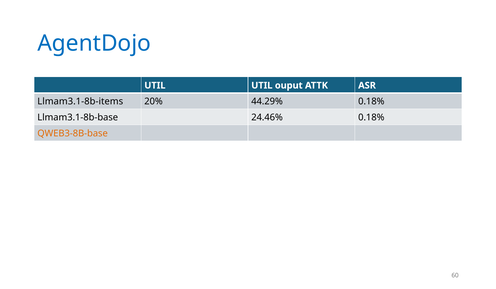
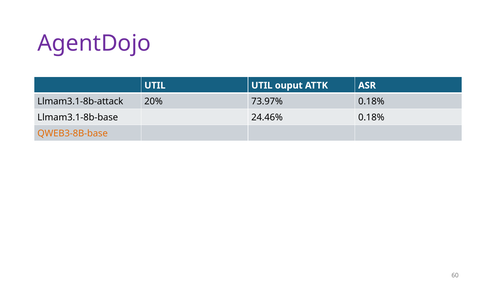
AgentDojo colour: blue -> purple (94, 43)
Llmam3.1-8b-items: Llmam3.1-8b-items -> Llmam3.1-8b-attack (80, 101)
44.29%: 44.29% -> 73.97% (267, 101)
